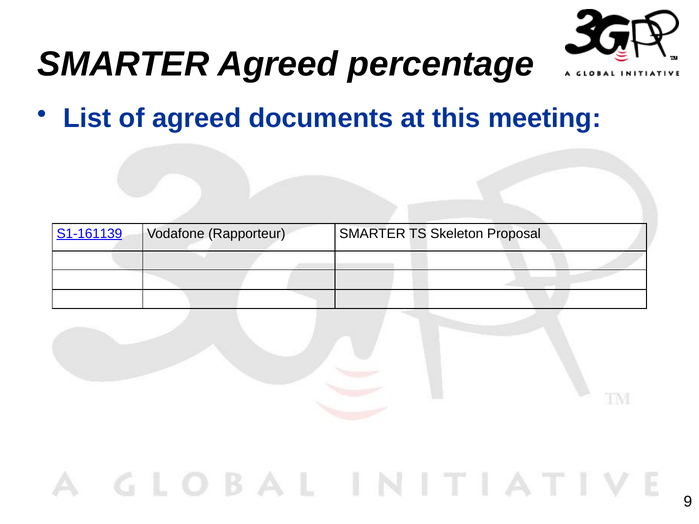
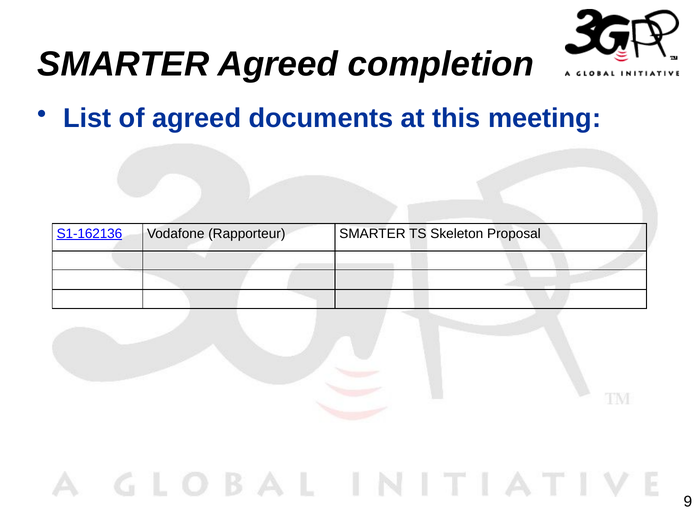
percentage: percentage -> completion (441, 64)
S1-161139: S1-161139 -> S1-162136 (89, 234)
